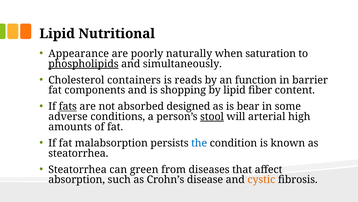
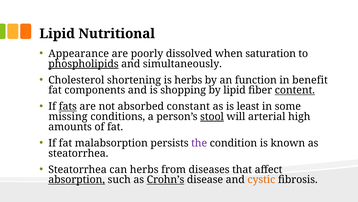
naturally: naturally -> dissolved (189, 53)
containers: containers -> shortening (134, 80)
is reads: reads -> herbs (188, 80)
barrier: barrier -> benefit (310, 80)
content underline: none -> present (295, 90)
designed: designed -> constant (188, 106)
bear: bear -> least (248, 106)
adverse: adverse -> missing (68, 116)
the colour: blue -> purple (199, 143)
can green: green -> herbs (144, 169)
absorption underline: none -> present (77, 179)
Crohn’s underline: none -> present (166, 179)
